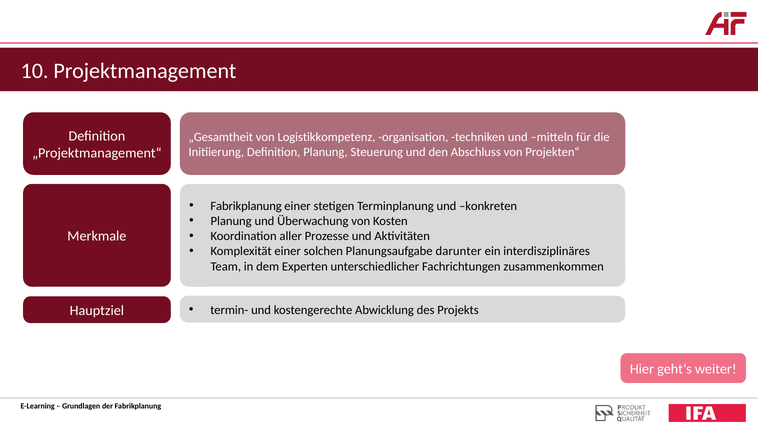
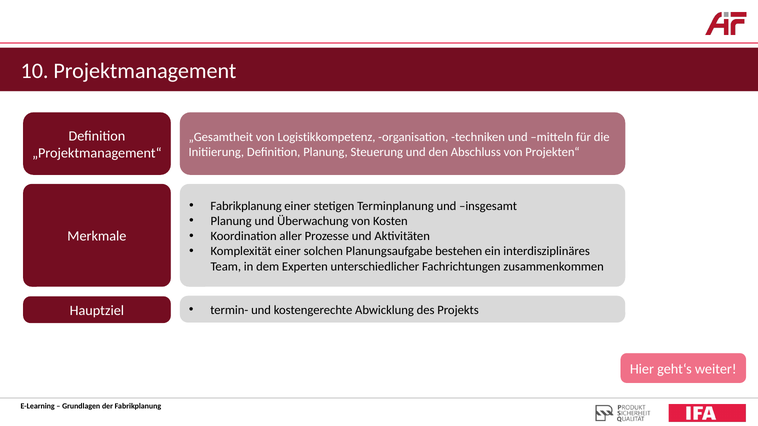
konkreten: konkreten -> insgesamt (488, 206)
darunter: darunter -> bestehen (459, 252)
